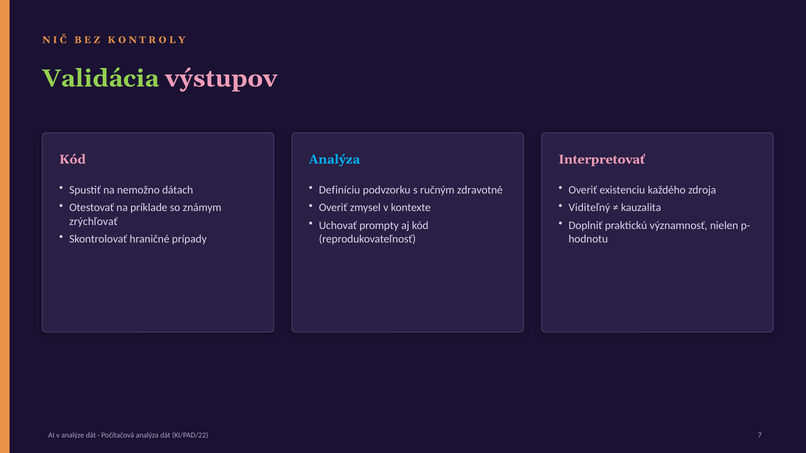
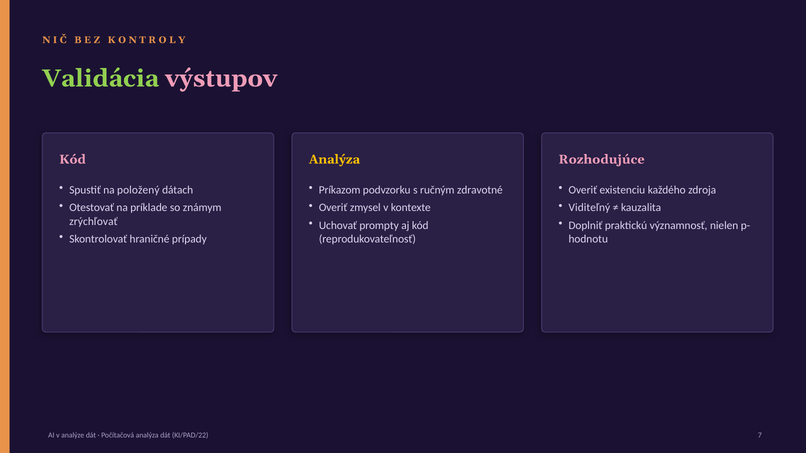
Analýza colour: light blue -> yellow (334, 160)
Interpretovať: Interpretovať -> Rozhodujúce (602, 160)
nemožno: nemožno -> položený (138, 190)
Definíciu: Definíciu -> Príkazom (340, 190)
